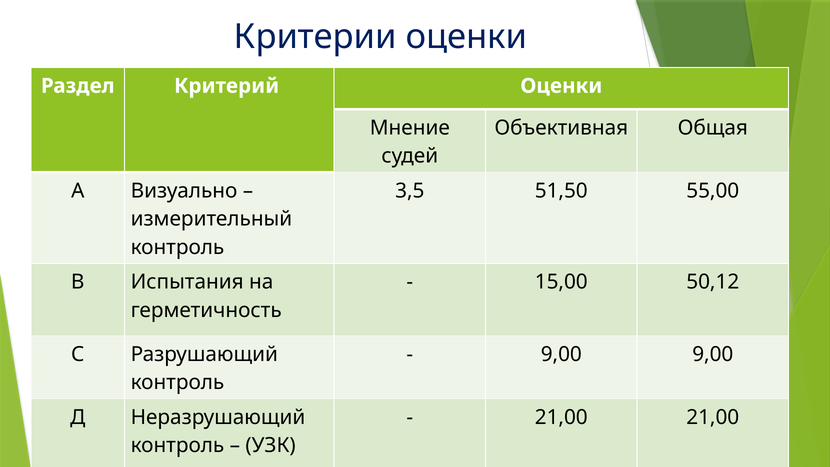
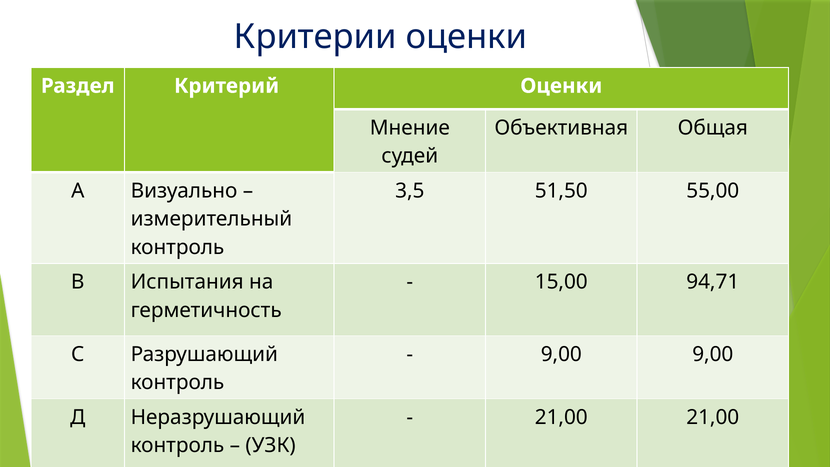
50,12: 50,12 -> 94,71 (713, 282)
